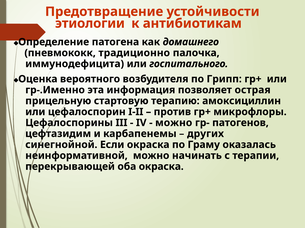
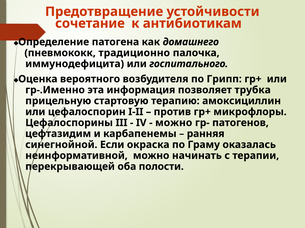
этиологии: этиологии -> сочетание (90, 23)
острая: острая -> трубка (253, 90)
других: других -> ранняя (206, 134)
оба окраска: окраска -> полости (161, 167)
